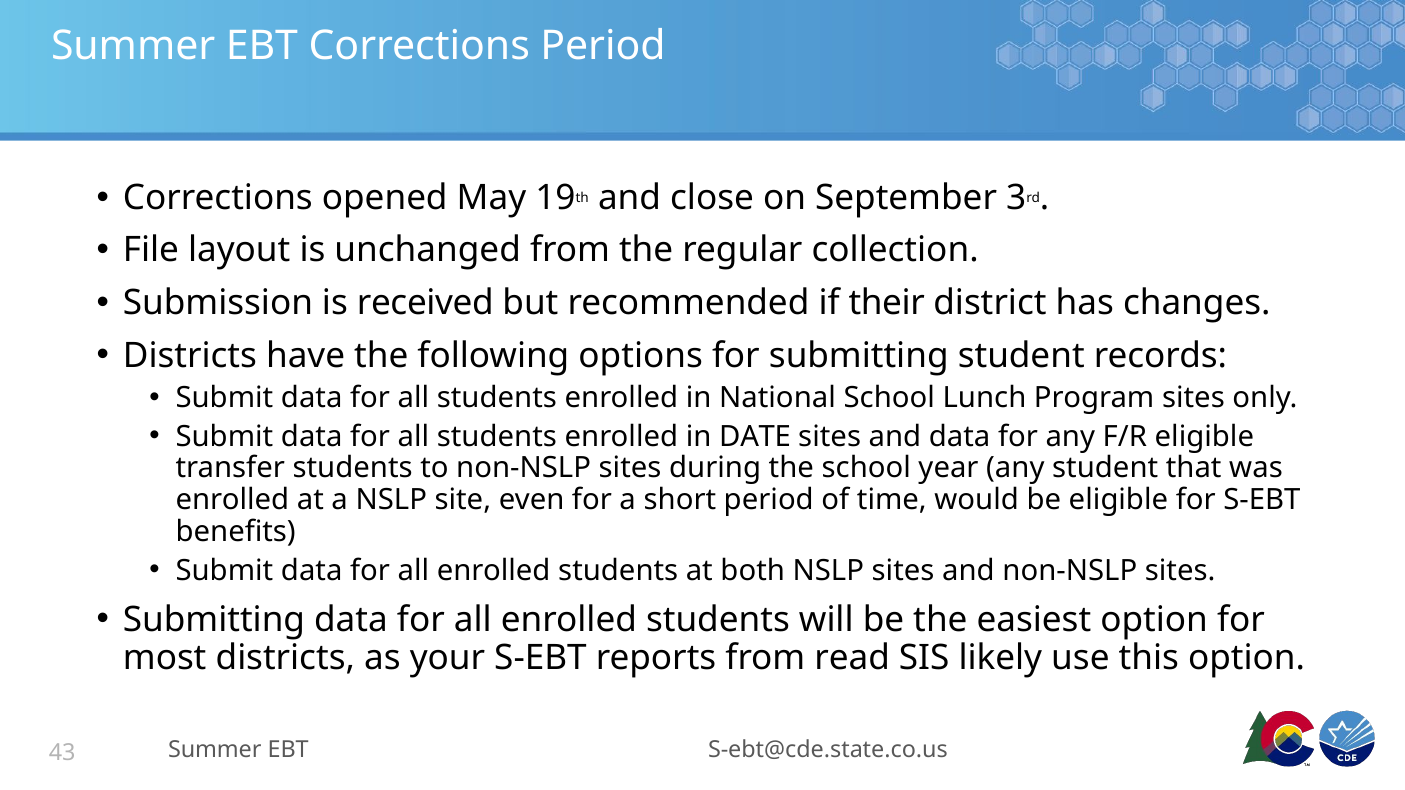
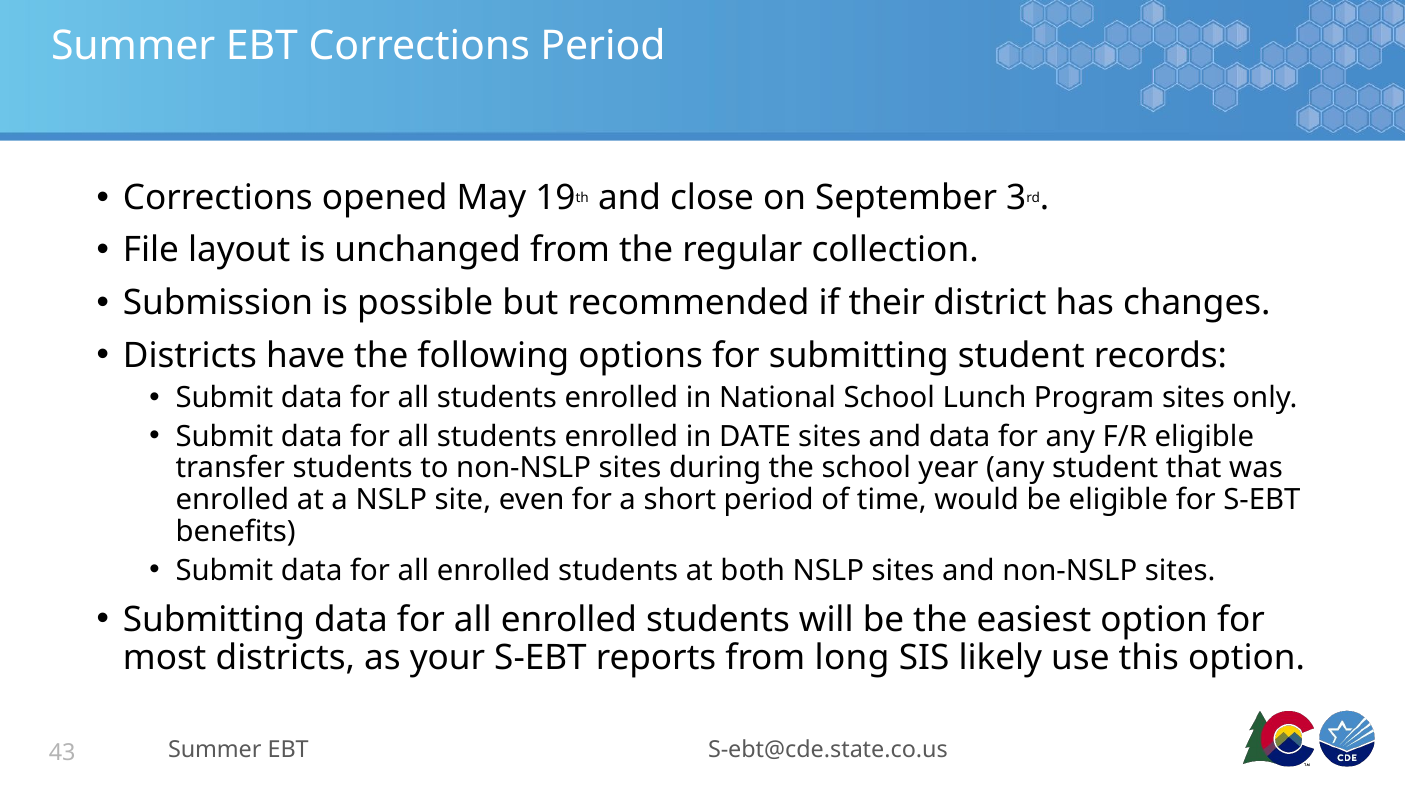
received: received -> possible (425, 303)
read: read -> long (852, 658)
